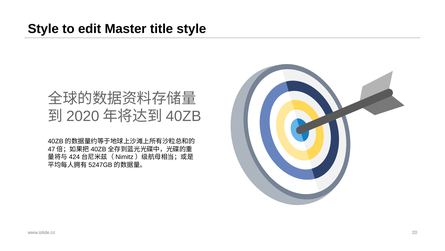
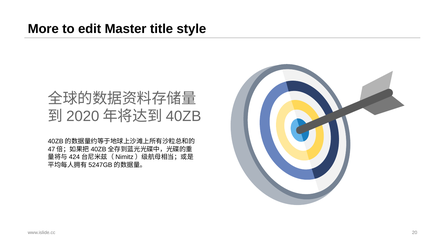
Style: Style -> More (43, 29)
